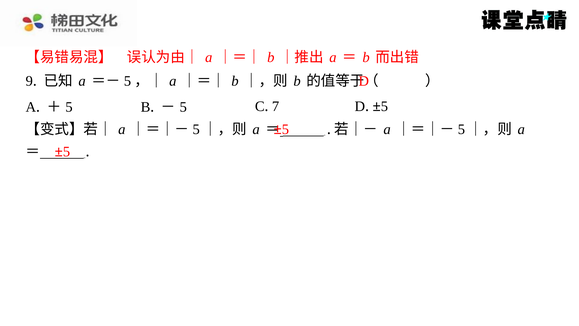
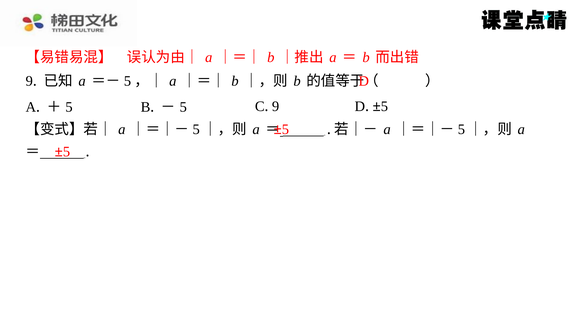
7: 7 -> 9 (276, 106)
